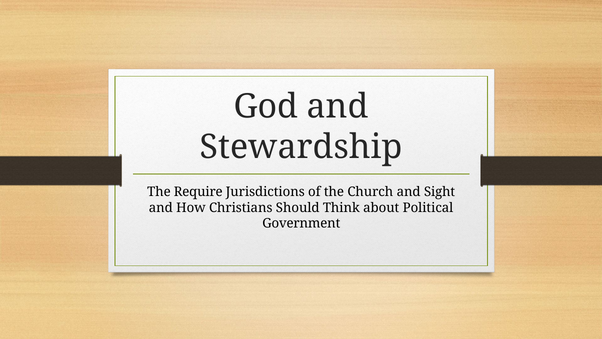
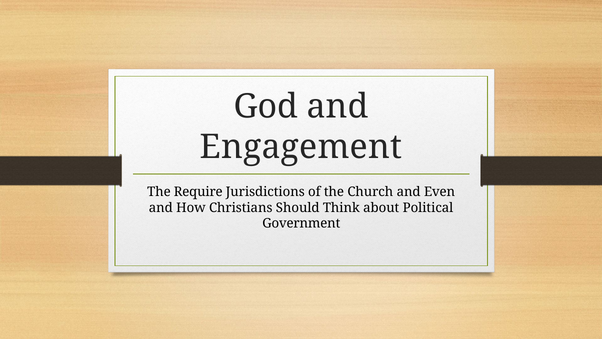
Stewardship: Stewardship -> Engagement (301, 147)
Sight: Sight -> Even (440, 192)
